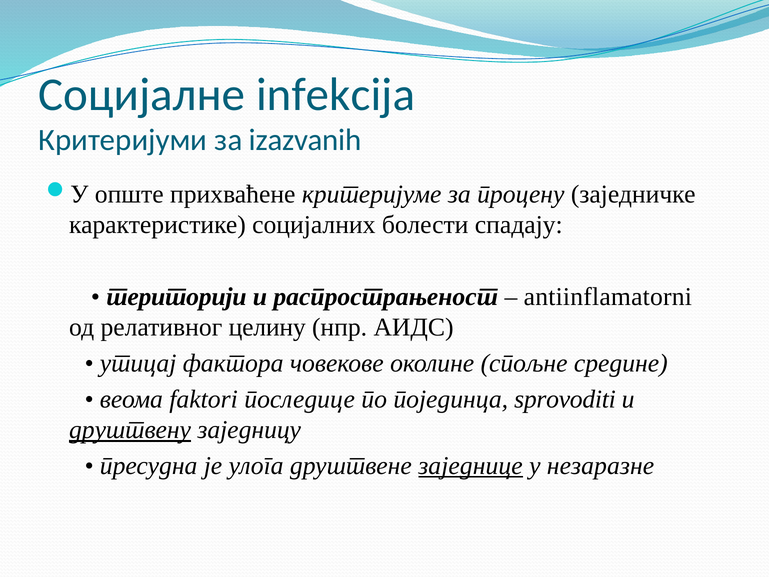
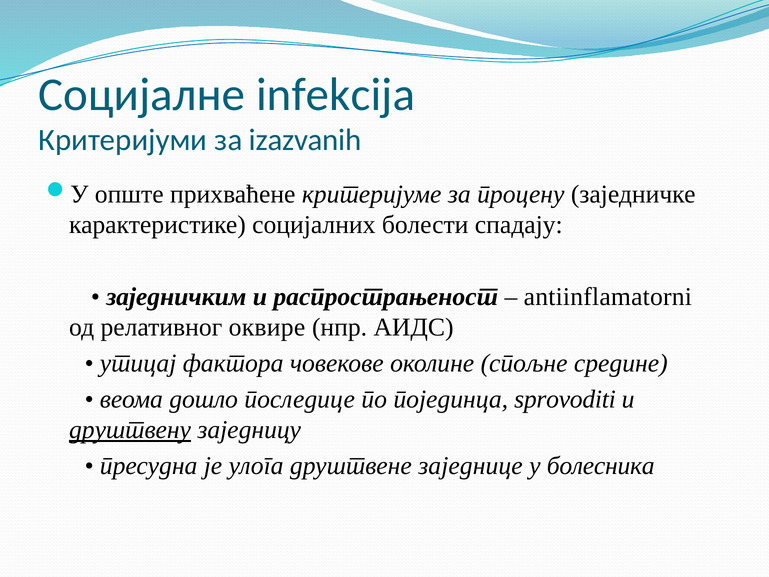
територији: територији -> заједничким (176, 297)
целину: целину -> оквире (267, 327)
faktori: faktori -> дошло (204, 399)
заједнице underline: present -> none (470, 466)
незаразне: незаразне -> болесника (601, 466)
